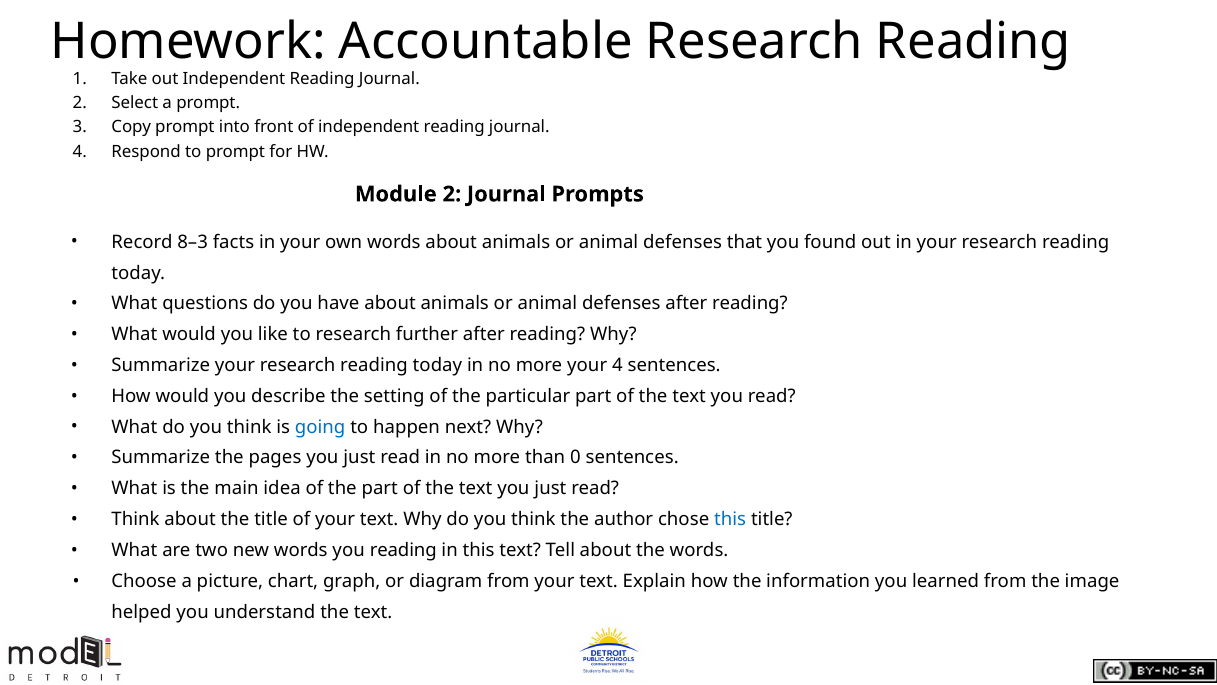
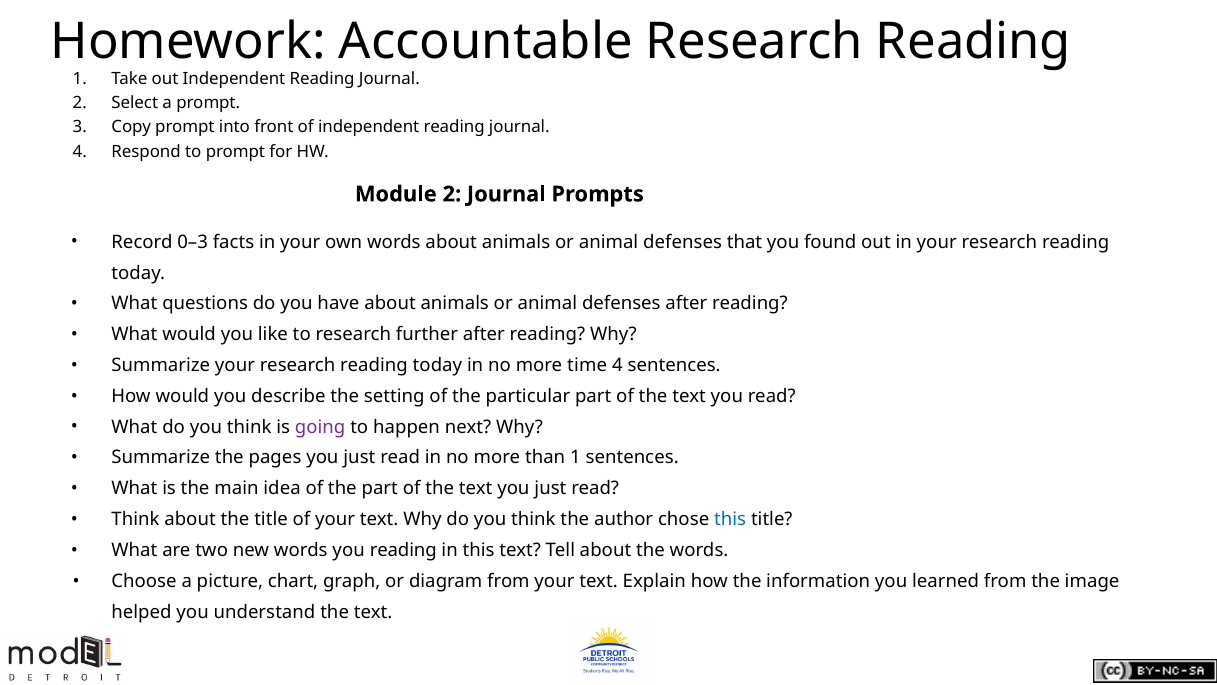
8–3: 8–3 -> 0–3 (193, 242)
more your: your -> time (587, 365)
going colour: blue -> purple (320, 427)
than 0: 0 -> 1 (575, 458)
